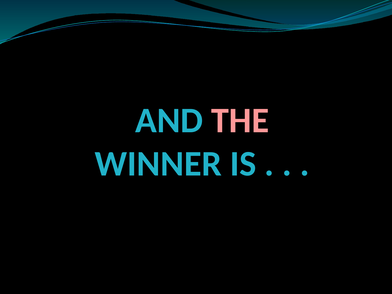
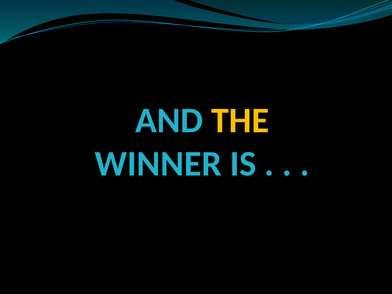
THE colour: pink -> yellow (240, 121)
